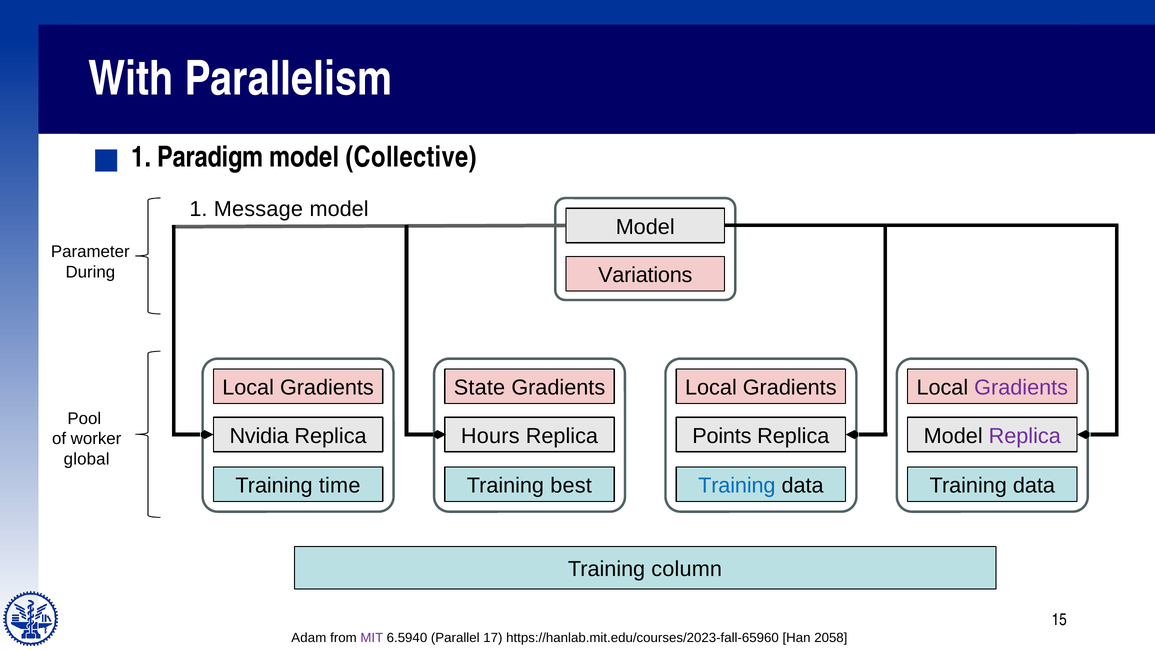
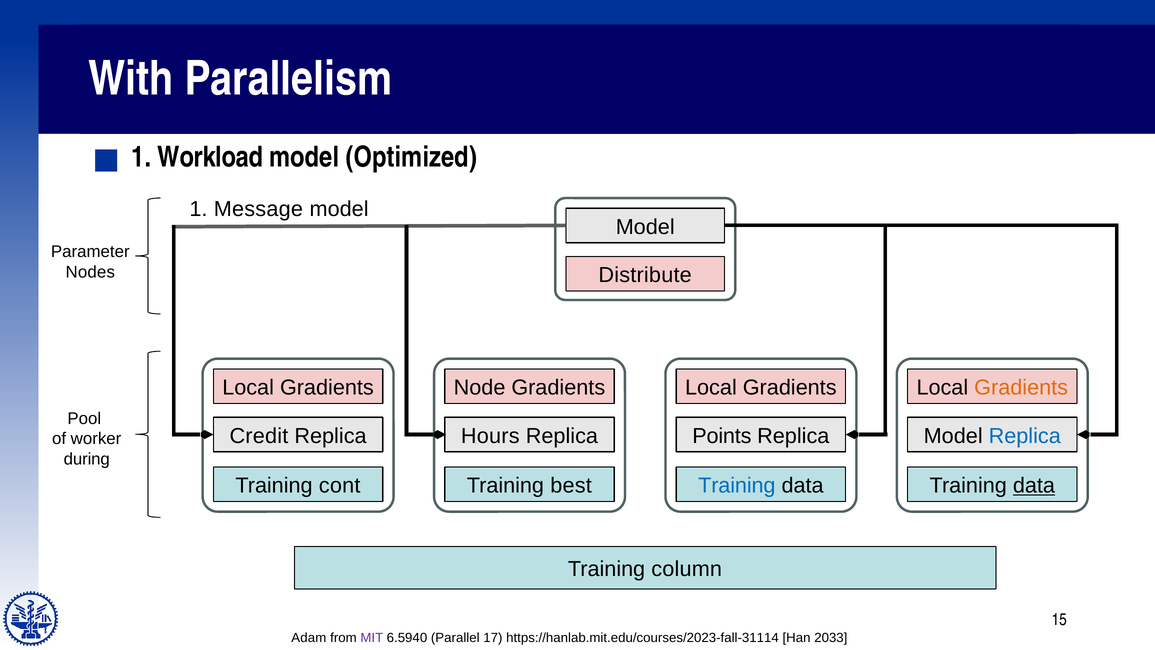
Paradigm: Paradigm -> Workload (210, 157)
Collective: Collective -> Optimized (411, 157)
During: During -> Nodes (90, 272)
Variations: Variations -> Distribute (645, 275)
State: State -> Node (480, 388)
Gradients colour: purple -> orange (1021, 388)
Nvidia: Nvidia -> Credit (259, 436)
Replica colour: purple -> blue (1025, 436)
global: global -> during (87, 459)
time: time -> cont (340, 485)
data underline: none -> present (1034, 485)
https://hanlab.mit.edu/courses/2023-fall-65960: https://hanlab.mit.edu/courses/2023-fall-65960 -> https://hanlab.mit.edu/courses/2023-fall-31114 (643, 637)
2058: 2058 -> 2033 (831, 637)
